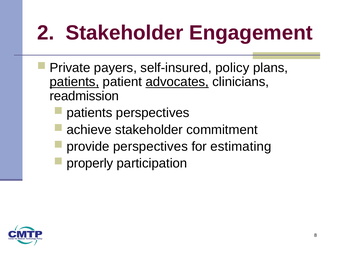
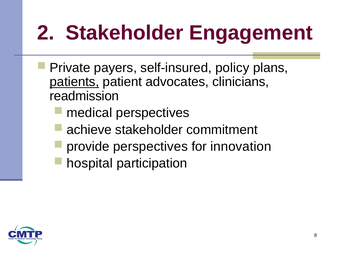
advocates underline: present -> none (177, 82)
patients: patients -> medical (89, 113)
estimating: estimating -> innovation (241, 146)
properly: properly -> hospital (90, 163)
